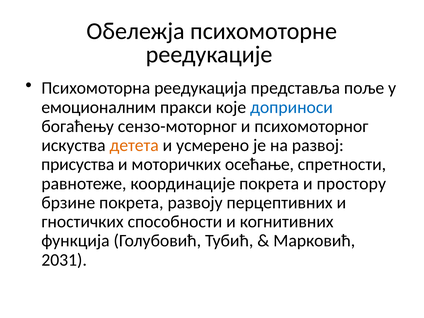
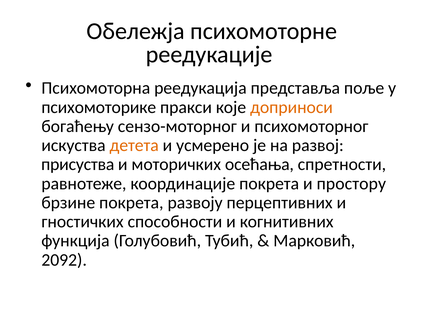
емоционалним: емоционалним -> психомоторике (99, 107)
доприноси colour: blue -> orange (291, 107)
осећање: осећање -> осећања (259, 164)
2031: 2031 -> 2092 (64, 260)
